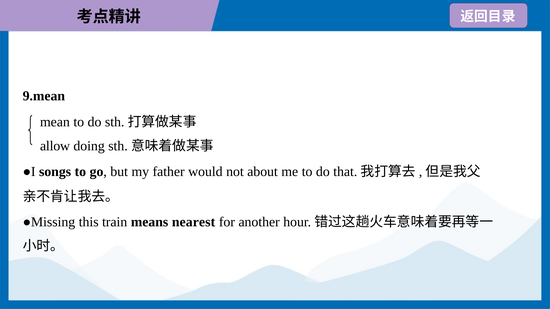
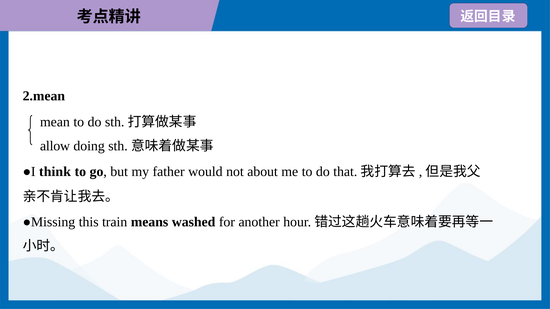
9.mean: 9.mean -> 2.mean (44, 96)
songs: songs -> think (55, 172)
nearest: nearest -> washed (194, 222)
